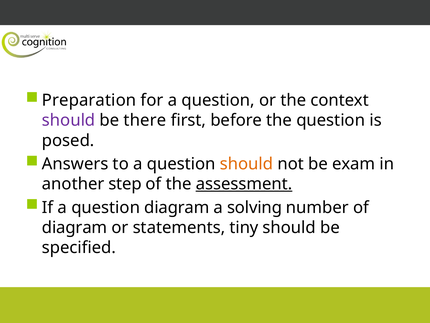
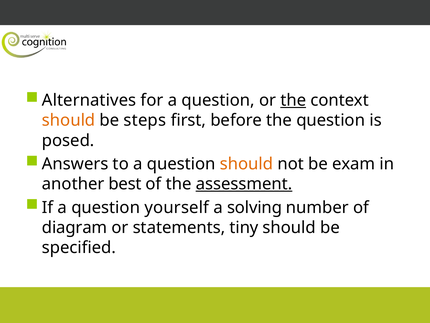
Preparation: Preparation -> Alternatives (89, 100)
the underline: none -> present (293, 100)
should colour: purple -> orange (69, 120)
there: there -> steps (145, 120)
step: step -> best (125, 184)
question diagram: diagram -> yourself (177, 207)
